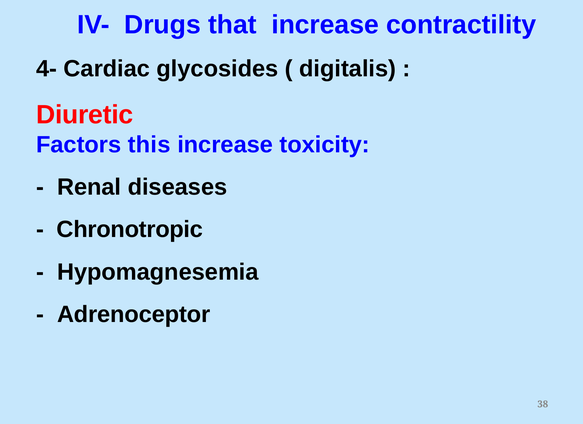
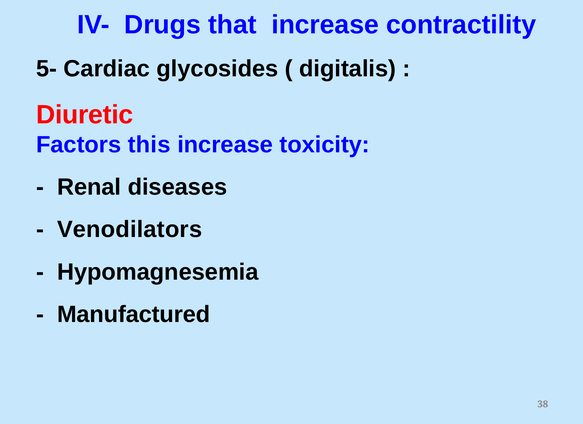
4-: 4- -> 5- (47, 69)
Chronotropic: Chronotropic -> Venodilators (130, 230)
Adrenoceptor: Adrenoceptor -> Manufactured (134, 314)
